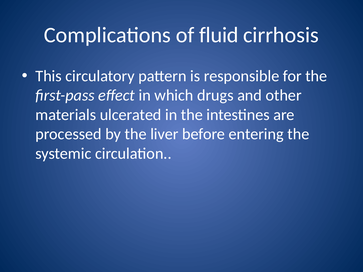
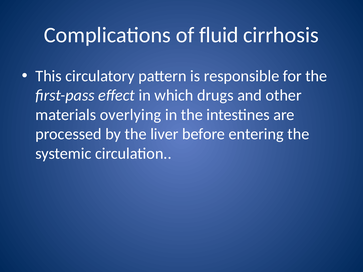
ulcerated: ulcerated -> overlying (131, 115)
